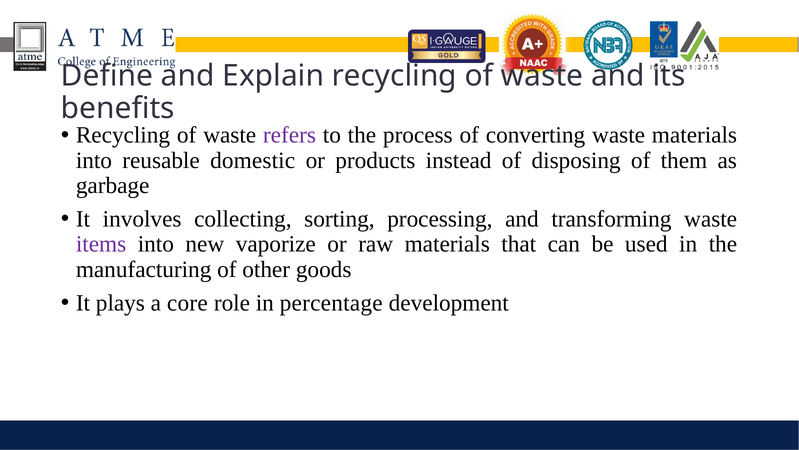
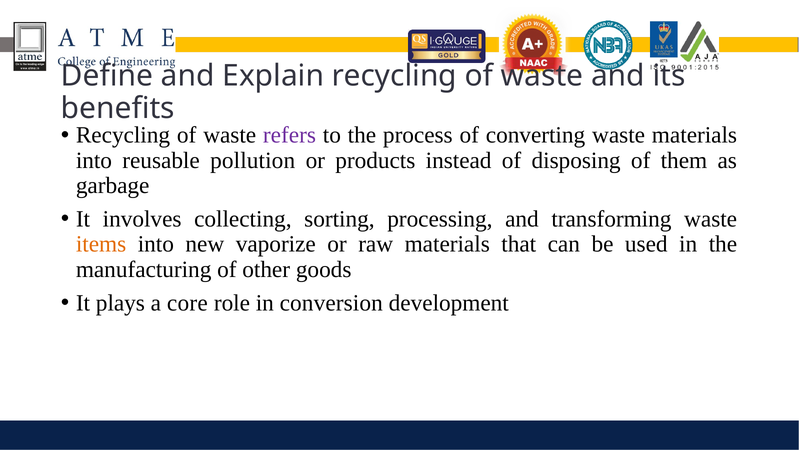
domestic: domestic -> pollution (253, 160)
items colour: purple -> orange (101, 244)
percentage: percentage -> conversion (331, 302)
